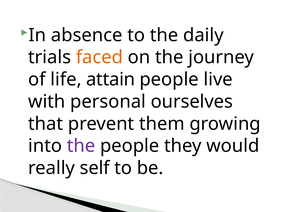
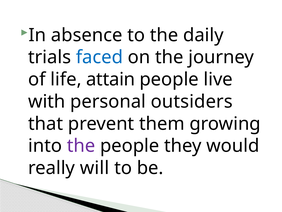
faced colour: orange -> blue (99, 57)
ourselves: ourselves -> outsiders (192, 101)
self: self -> will (95, 168)
